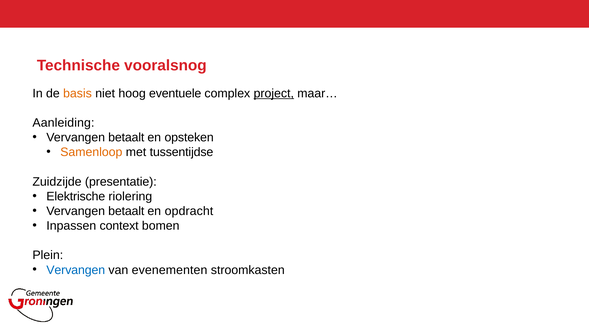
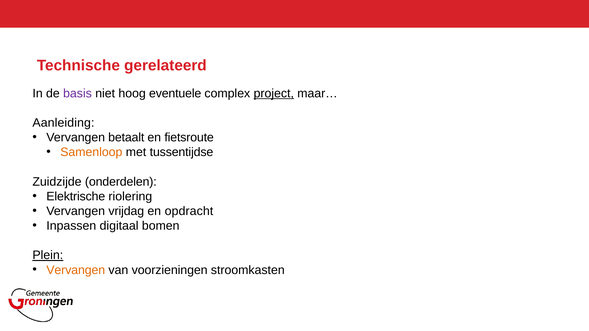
vooralsnog: vooralsnog -> gerelateerd (165, 66)
basis colour: orange -> purple (77, 93)
opsteken: opsteken -> fietsroute (189, 138)
presentatie: presentatie -> onderdelen (121, 182)
betaalt: betaalt -> vrijdag (126, 211)
context: context -> digitaal (119, 226)
Plein underline: none -> present (48, 255)
Vervangen colour: blue -> orange (76, 270)
evenementen: evenementen -> voorzieningen (170, 270)
